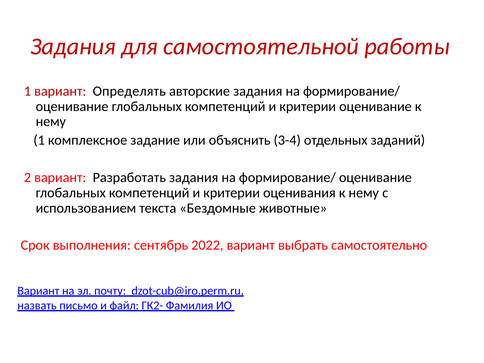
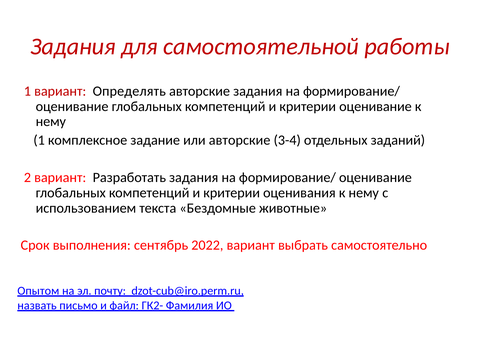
или объяснить: объяснить -> авторские (240, 140)
Вариант: Вариант -> Опытом (38, 291)
